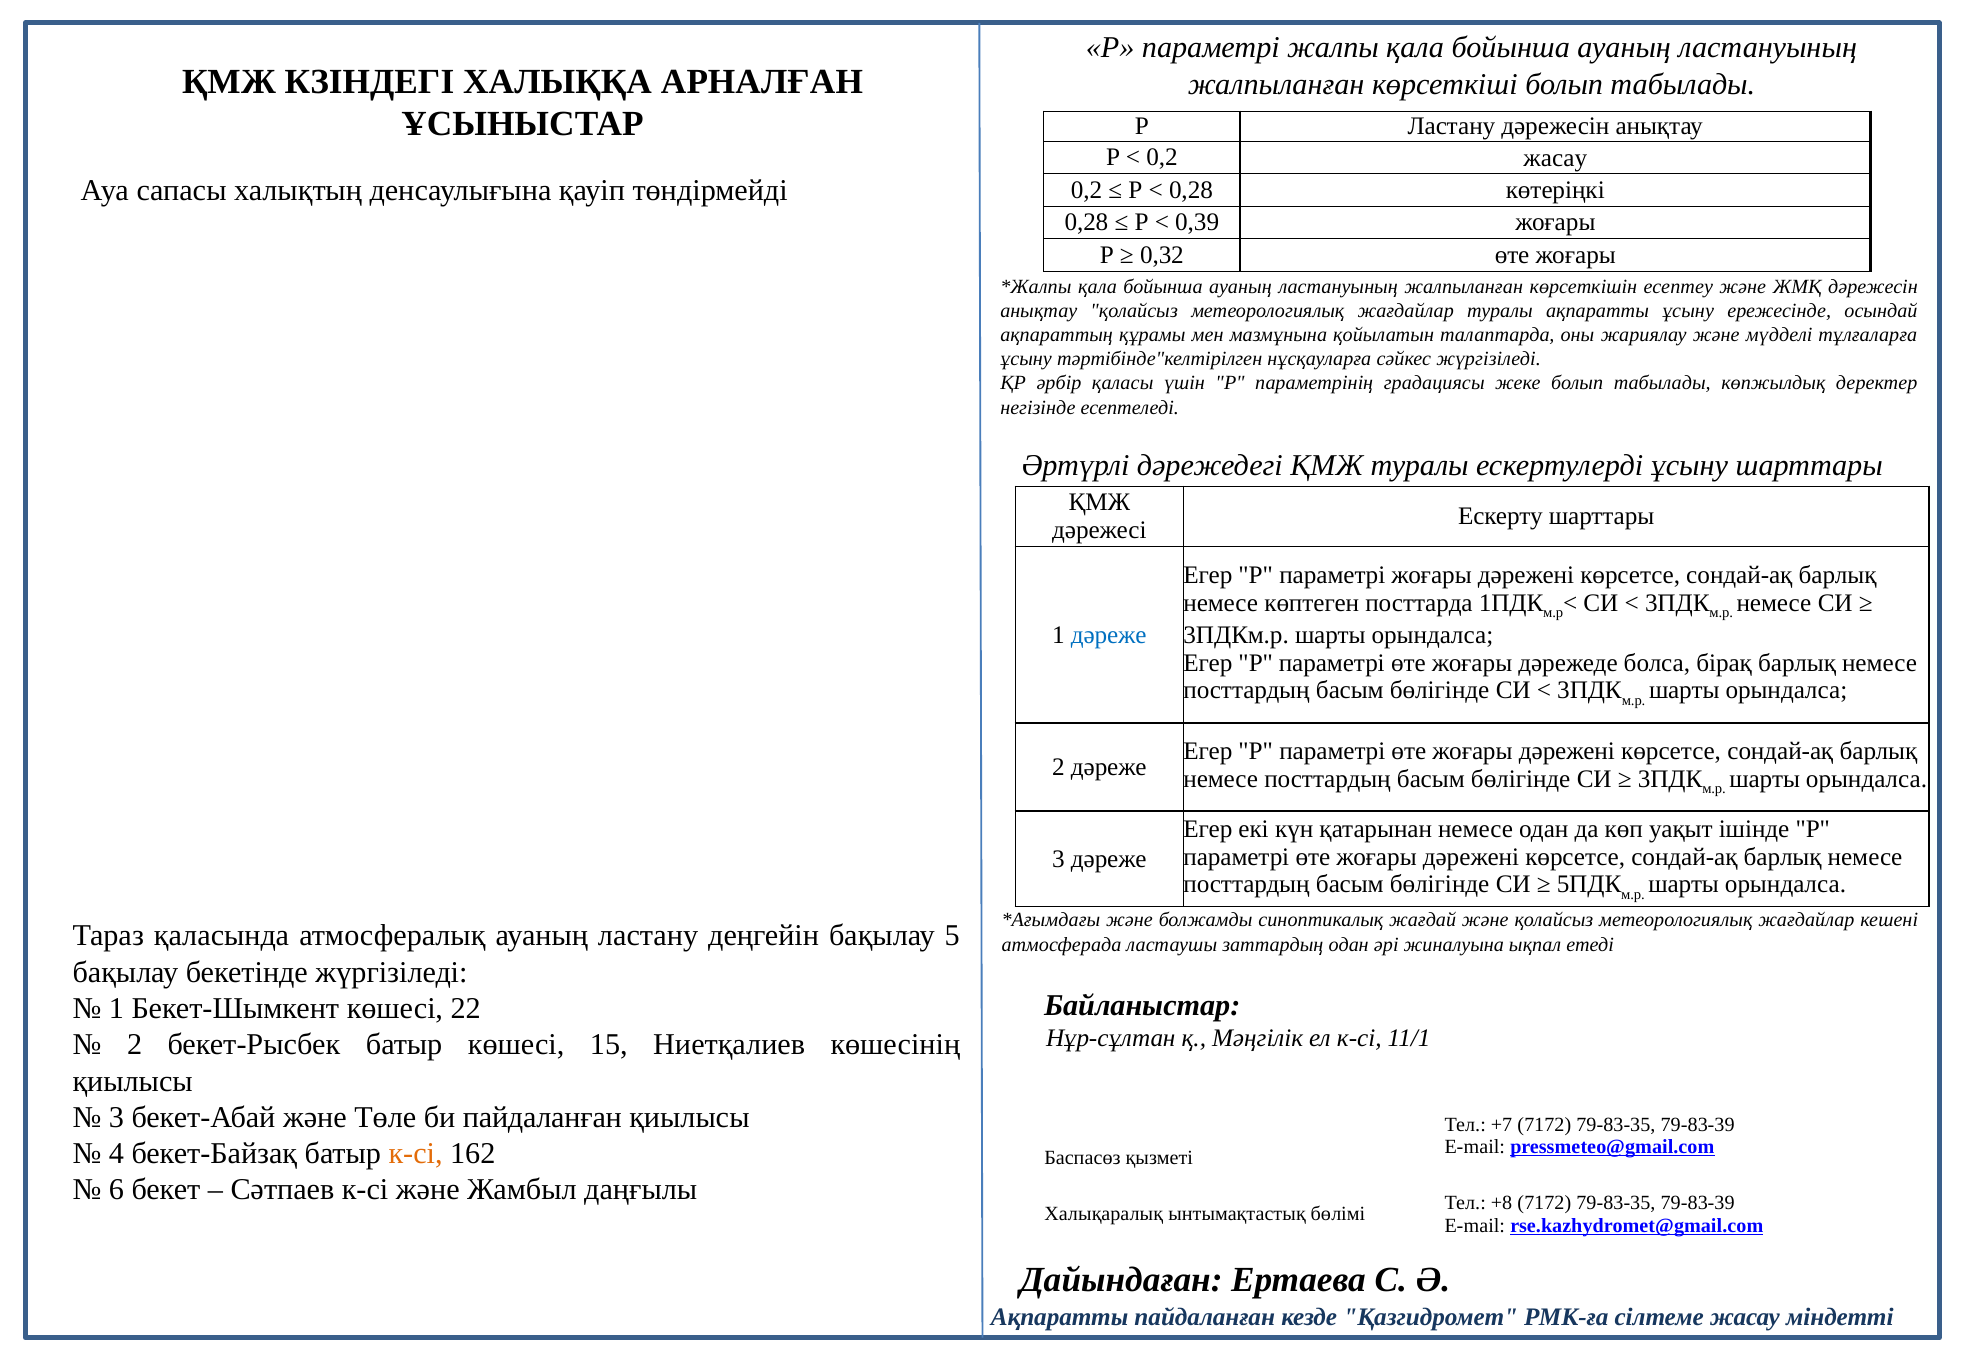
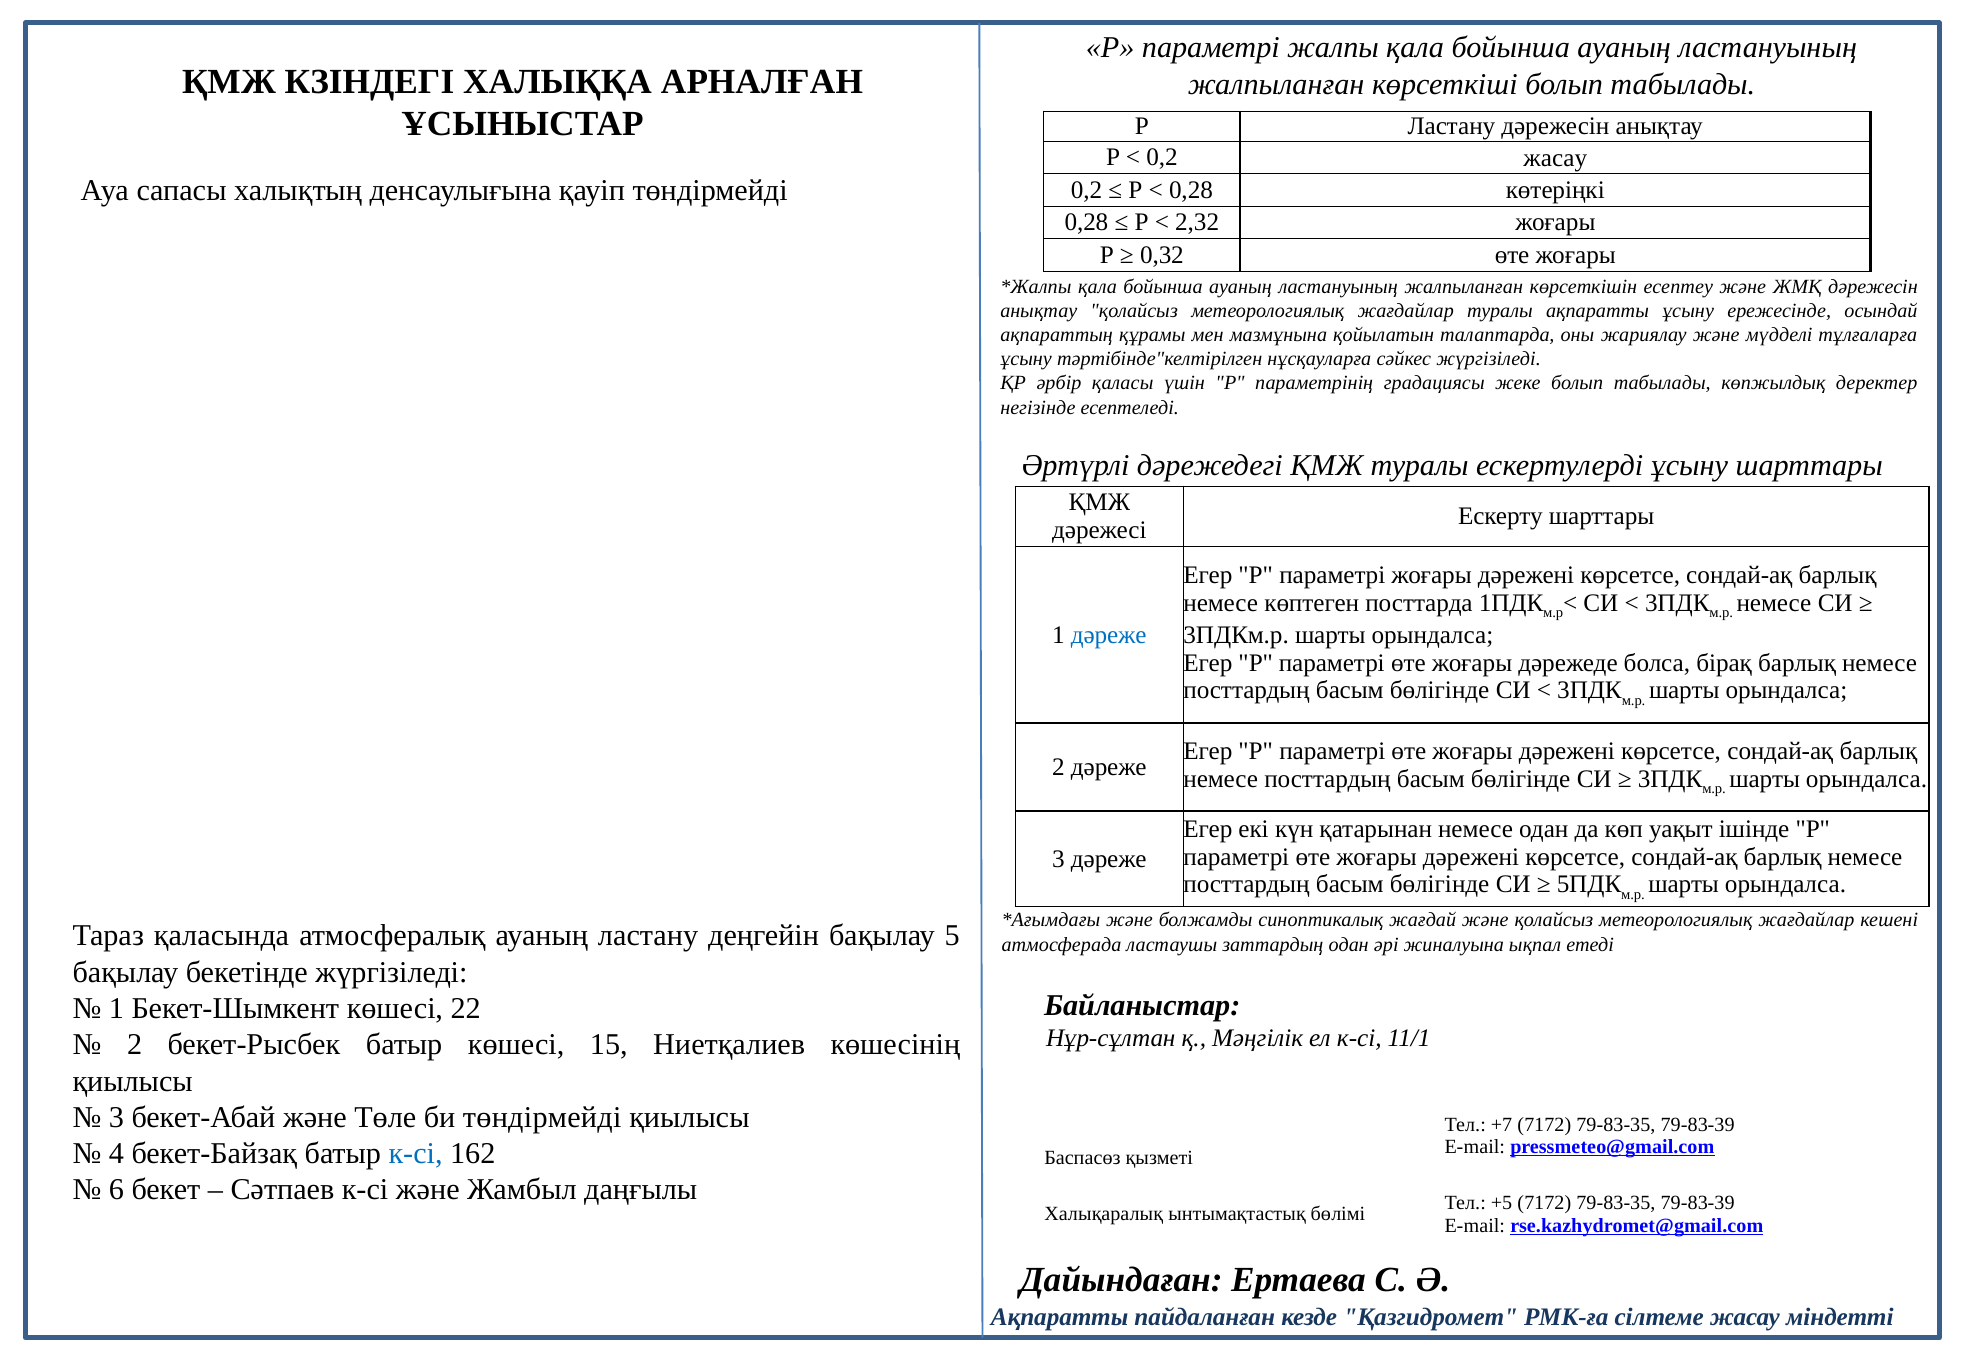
0,39: 0,39 -> 2,32 (1197, 222)
би пайдаланған: пайдаланған -> төндірмейді (542, 1117)
к-сі colour: orange -> blue (416, 1153)
+8: +8 -> +5 (1502, 1202)
